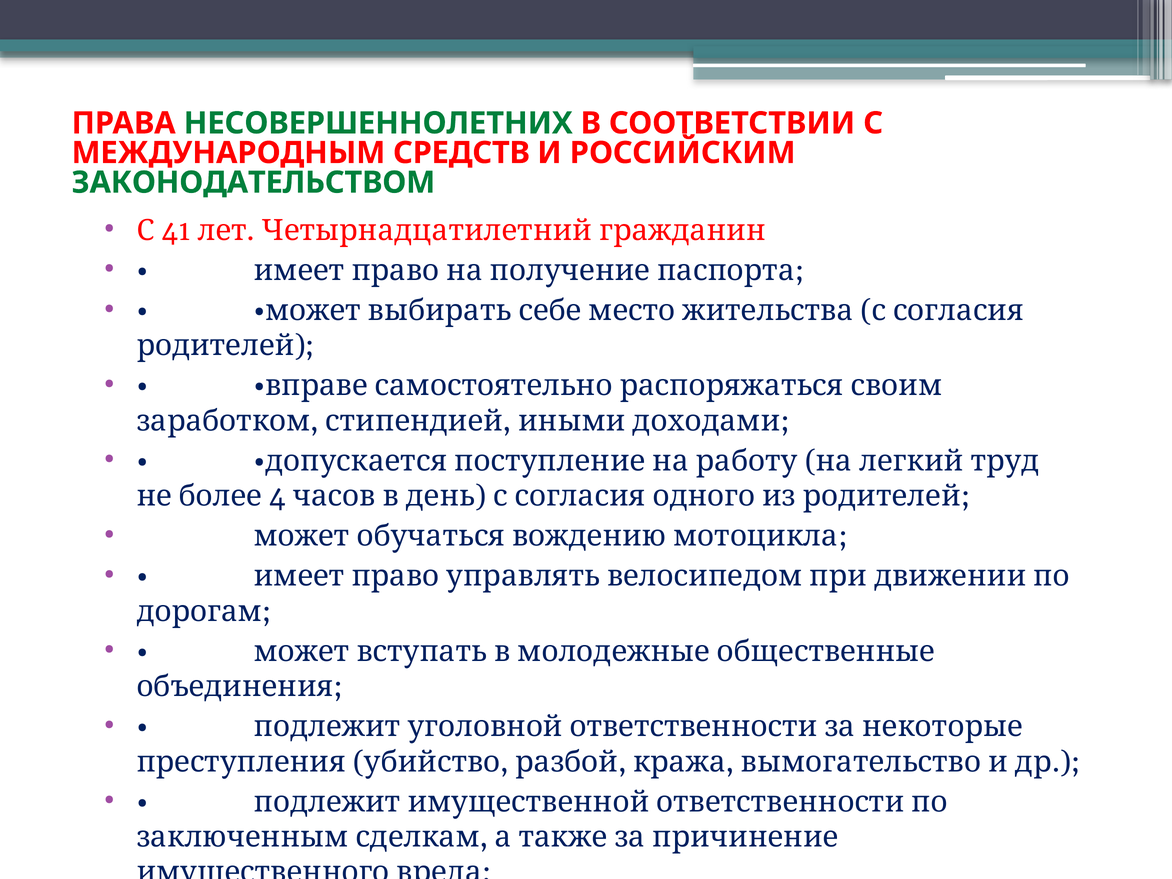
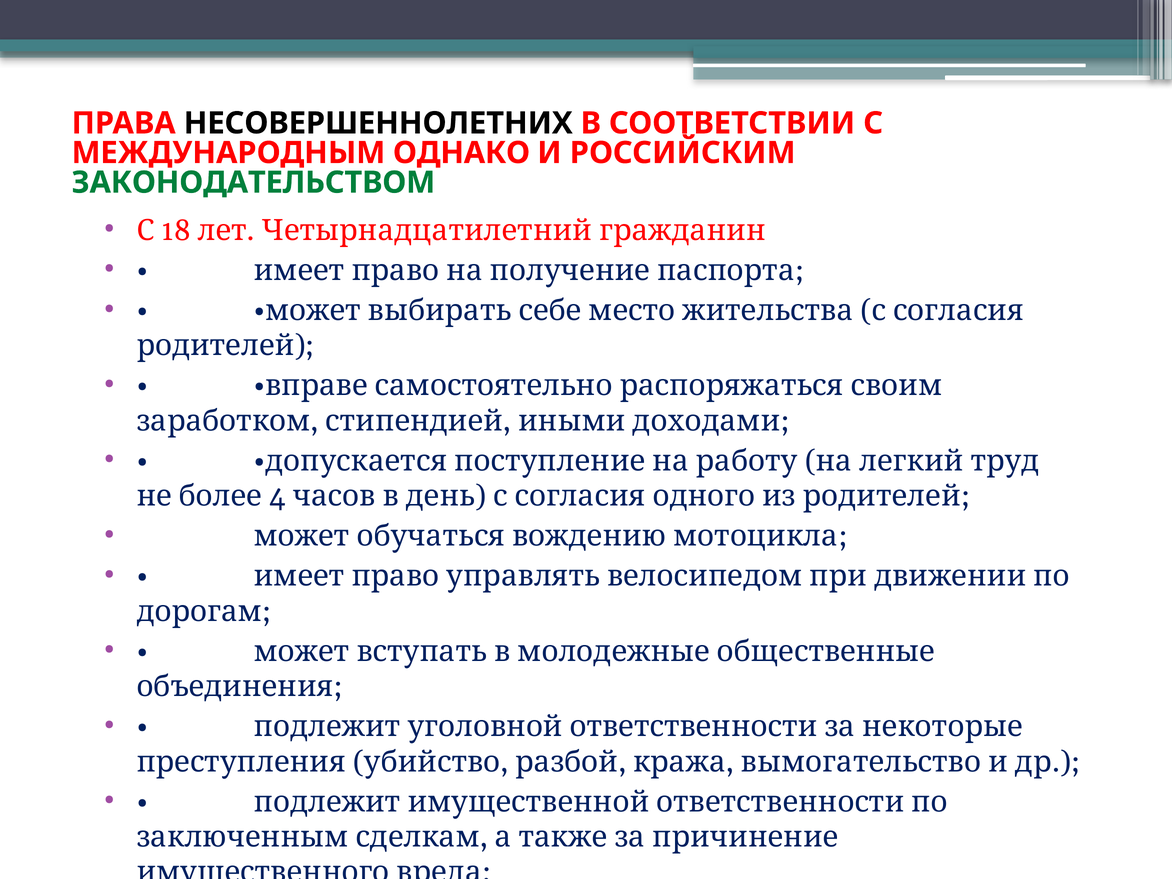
НЕСОВЕРШЕННОЛЕТНИХ colour: green -> black (378, 123)
СРЕДСТВ: СРЕДСТВ -> ОДНАКО (461, 153)
41: 41 -> 18 (176, 230)
